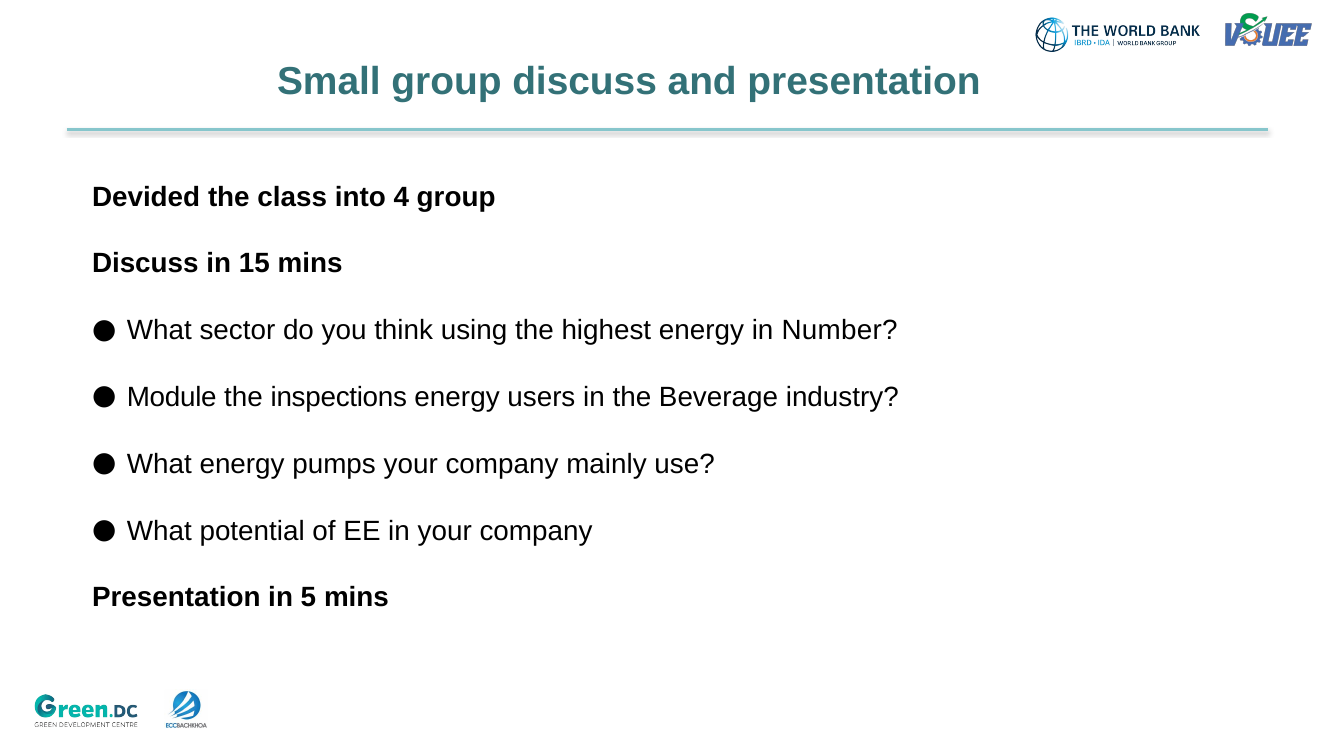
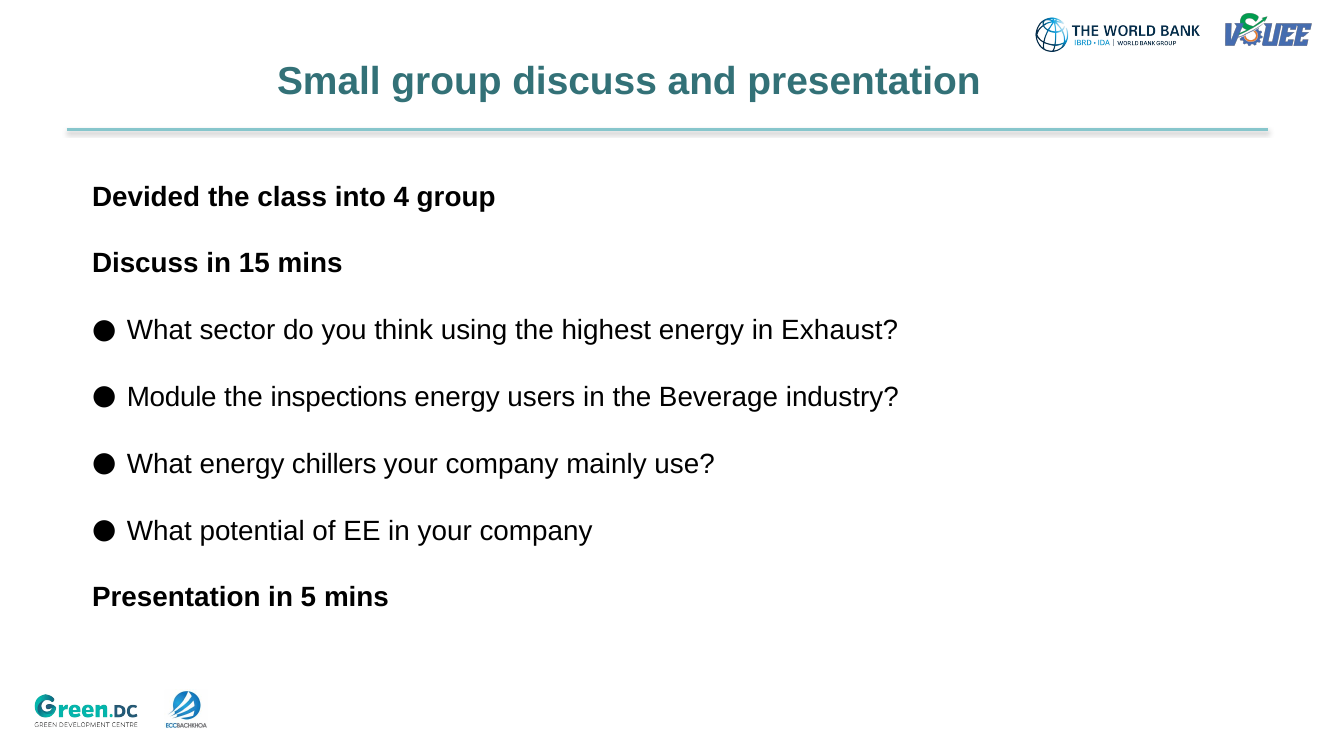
Number: Number -> Exhaust (840, 330)
pumps: pumps -> chillers (334, 464)
